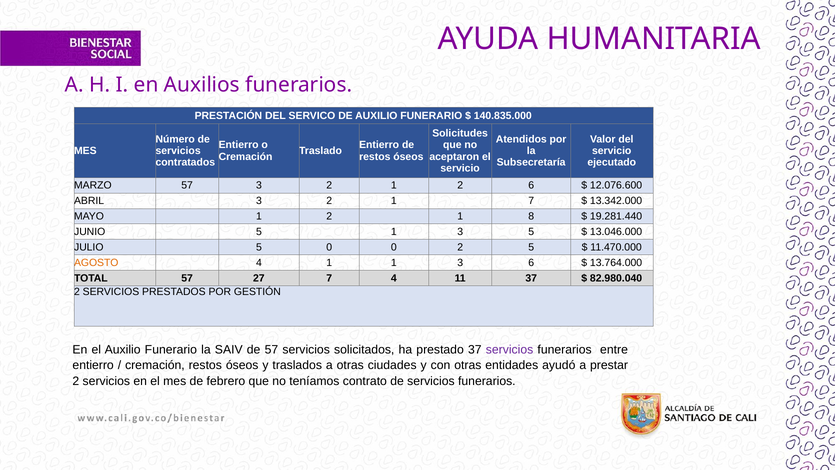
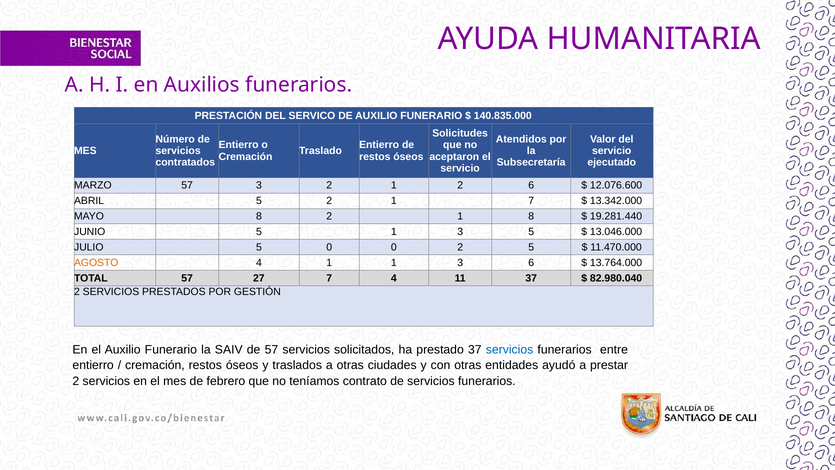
ABRIL 3: 3 -> 5 (259, 201)
MAYO 1: 1 -> 8 (259, 216)
servicios colour: purple -> blue (510, 349)
